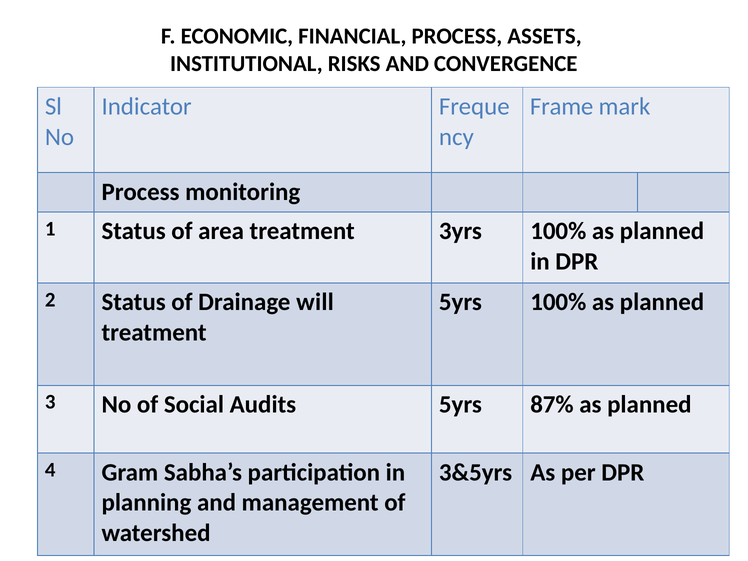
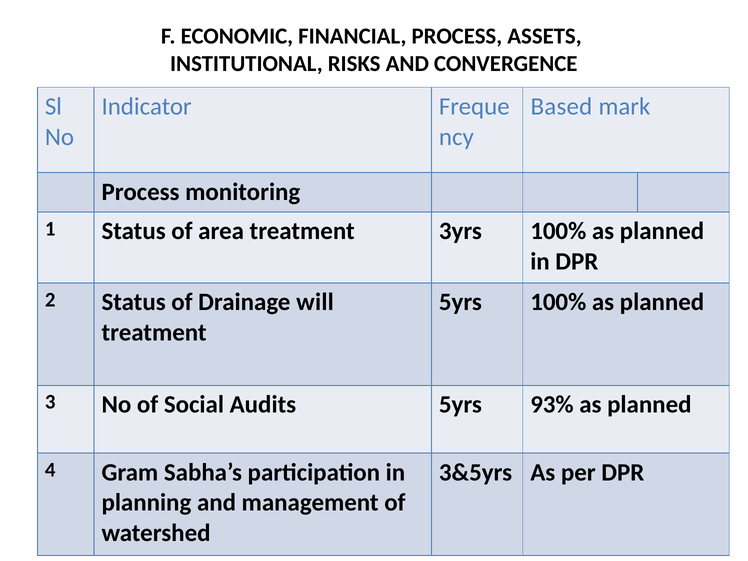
Frame: Frame -> Based (561, 106)
87%: 87% -> 93% (552, 405)
